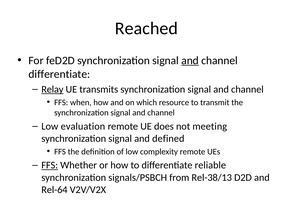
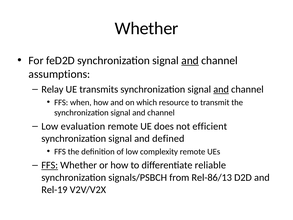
Reached: Reached -> Whether (147, 28)
differentiate: differentiate -> assumptions (59, 74)
Relay underline: present -> none (52, 89)
and underline: none -> present (221, 89)
meeting: meeting -> efficient (210, 126)
Rel-38/13: Rel-38/13 -> Rel-86/13 (212, 177)
Rel-64: Rel-64 -> Rel-19 (54, 189)
